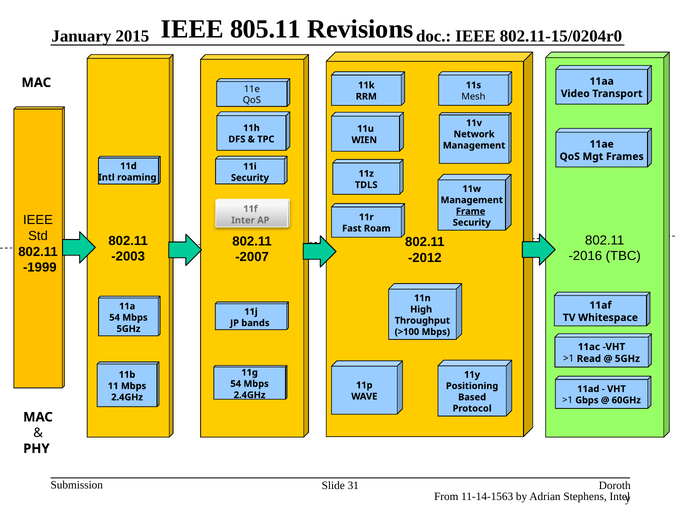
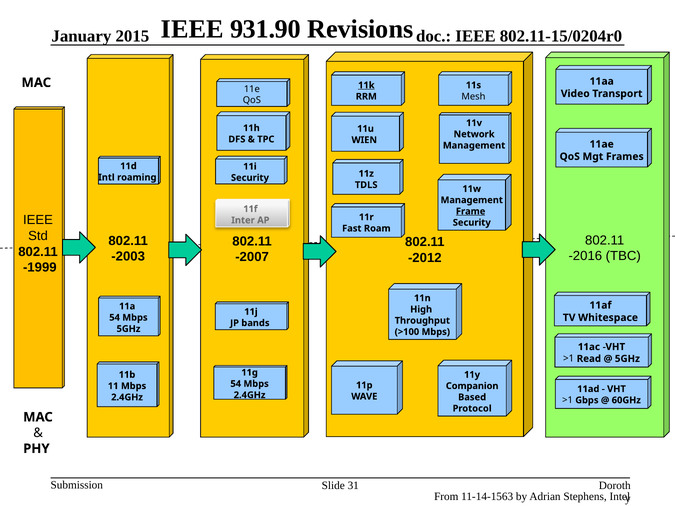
805.11: 805.11 -> 931.90 (266, 29)
11k underline: none -> present (366, 85)
Positioning: Positioning -> Companion (472, 386)
